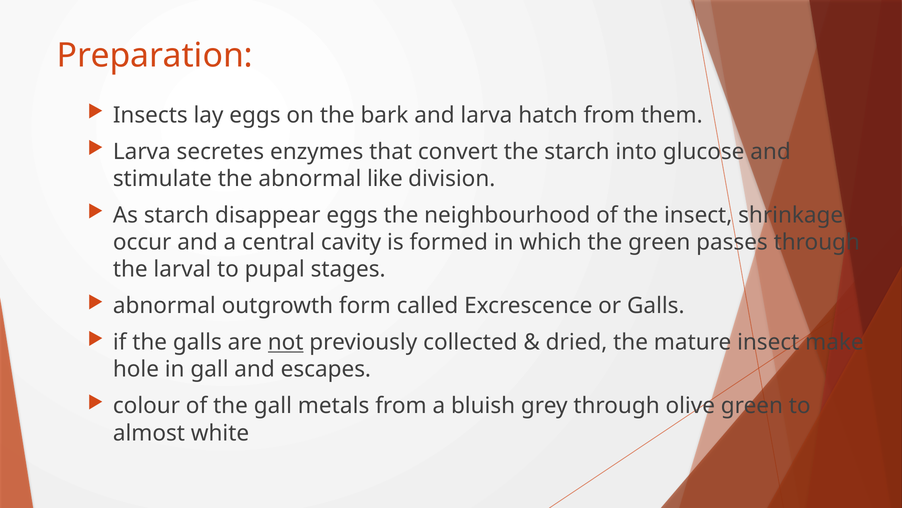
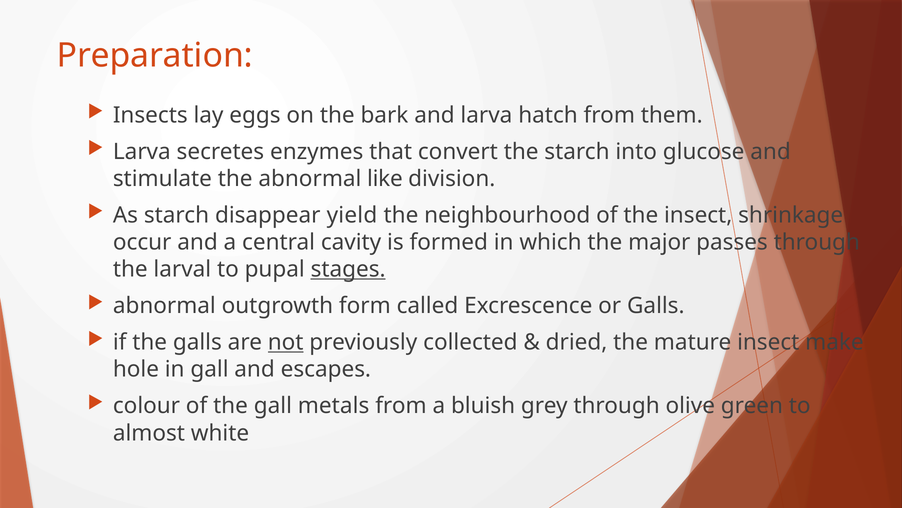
disappear eggs: eggs -> yield (352, 215)
the green: green -> major (659, 242)
stages underline: none -> present (348, 269)
